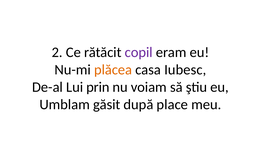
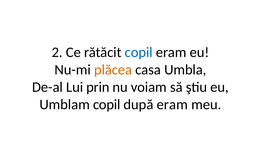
copil colour: purple -> blue (139, 52)
Iubesc: Iubesc -> Umbla (185, 70)
Umblam găsit: găsit -> copil (107, 104)
după place: place -> eram (172, 104)
